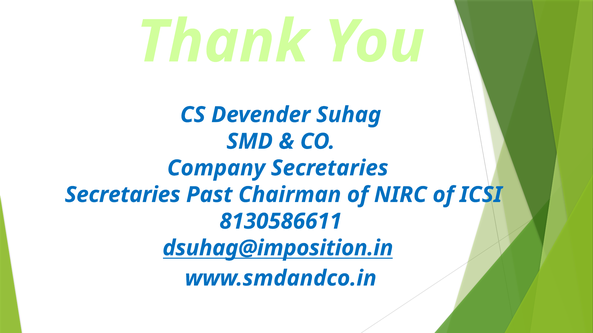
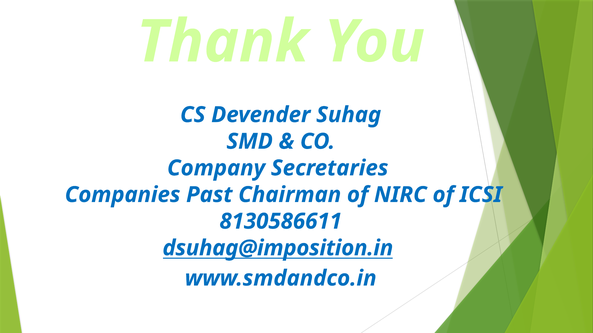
Secretaries: Secretaries -> Companies (123, 195)
